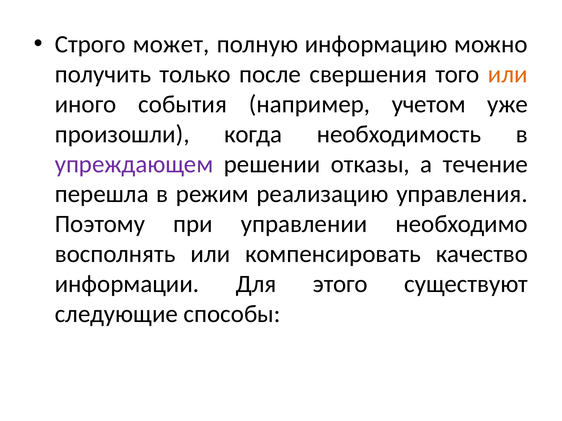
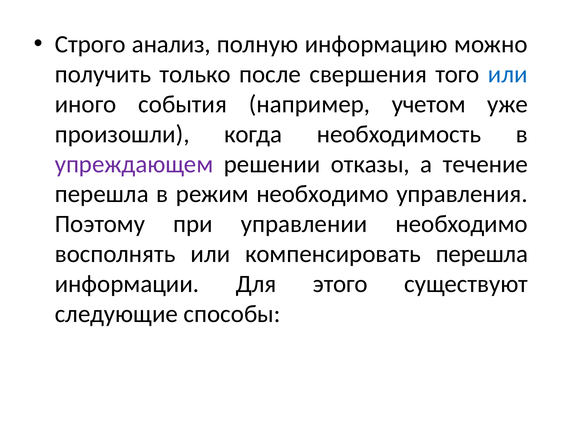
может: может -> анализ (171, 44)
или colour: orange -> blue (508, 74)
режим реализацию: реализацию -> необходимо (323, 194)
компенсировать качество: качество -> перешла (482, 254)
